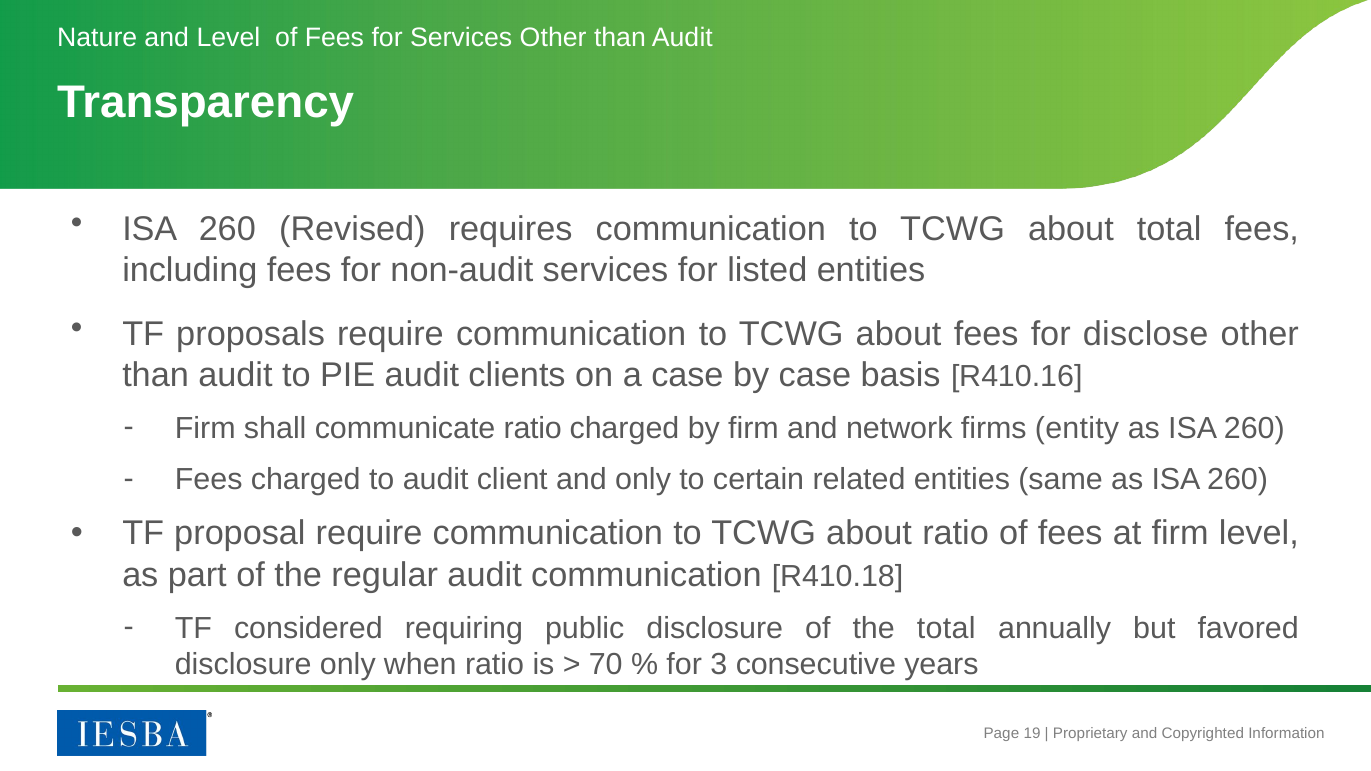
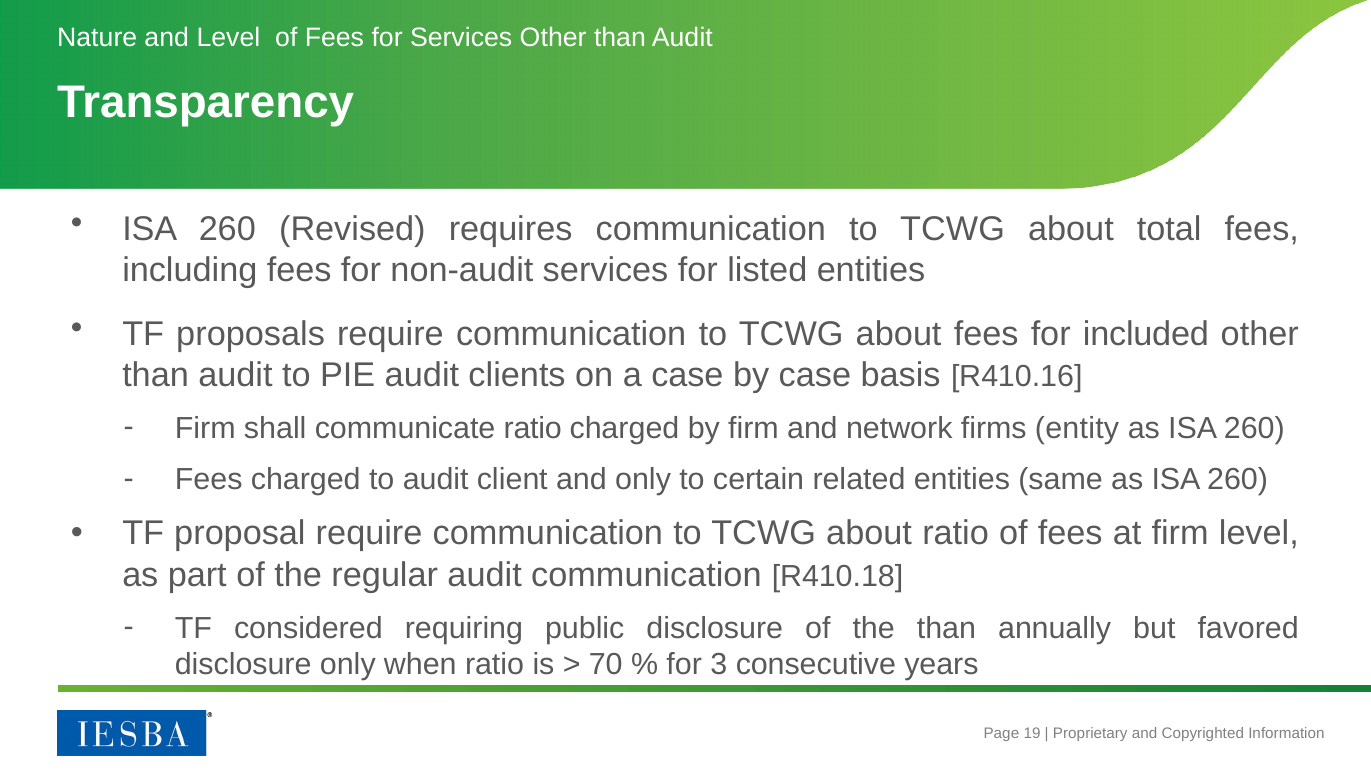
disclose: disclose -> included (1146, 334)
the total: total -> than (946, 628)
